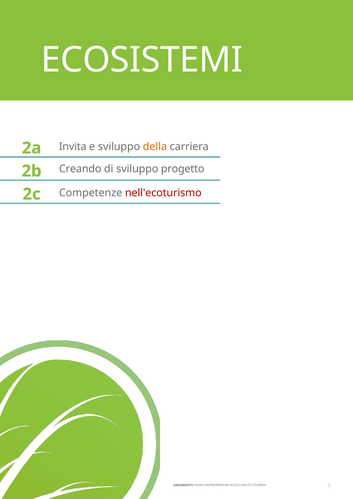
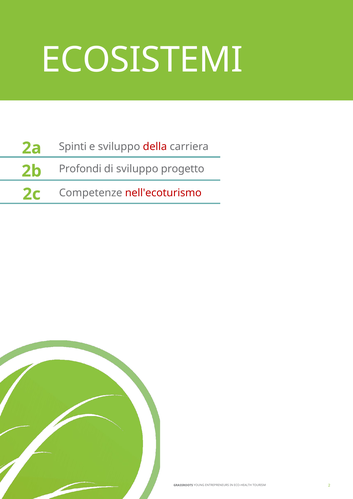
Invita: Invita -> Spinti (73, 147)
della colour: orange -> red (155, 147)
Creando: Creando -> Profondi (80, 169)
